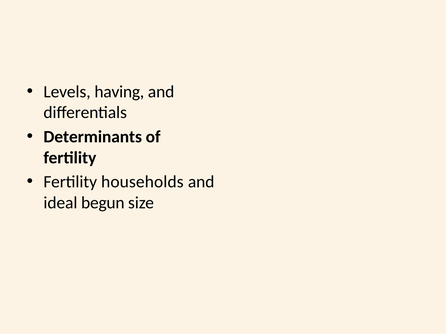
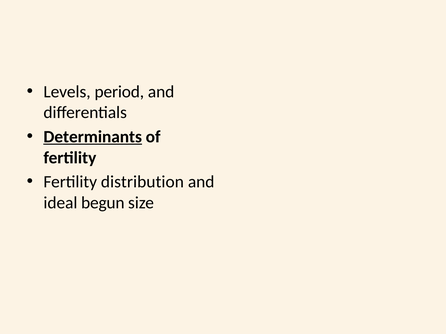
having: having -> period (119, 92)
Determinants underline: none -> present (93, 137)
households: households -> distribution (142, 182)
